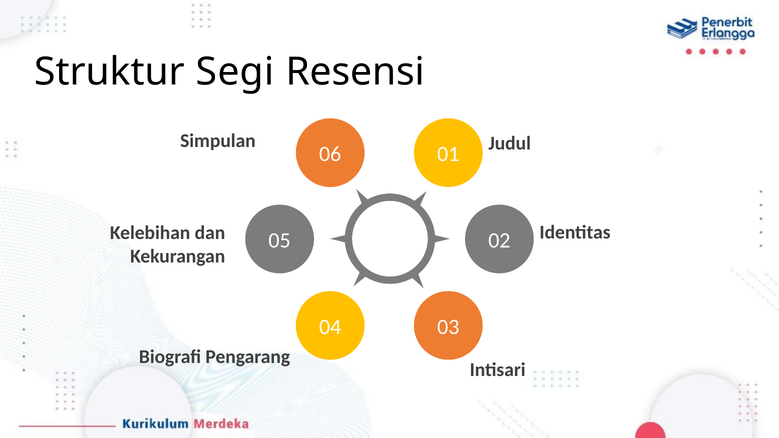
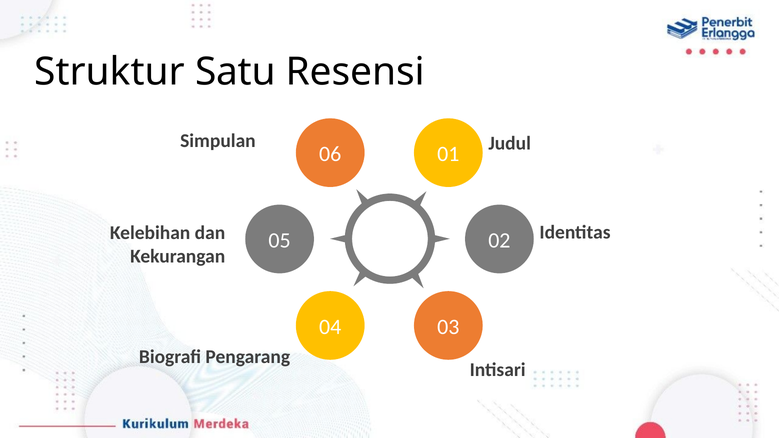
Segi: Segi -> Satu (235, 72)
